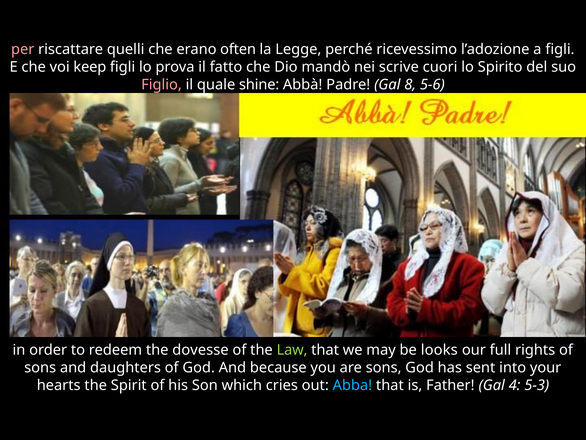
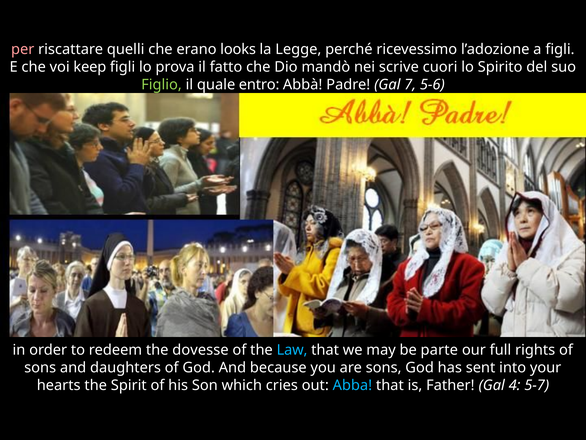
often: often -> looks (238, 49)
Figlio colour: pink -> light green (161, 84)
shine: shine -> entro (259, 84)
8: 8 -> 7 (410, 84)
Law colour: light green -> light blue (292, 350)
looks: looks -> parte (439, 350)
5-3: 5-3 -> 5-7 (537, 385)
